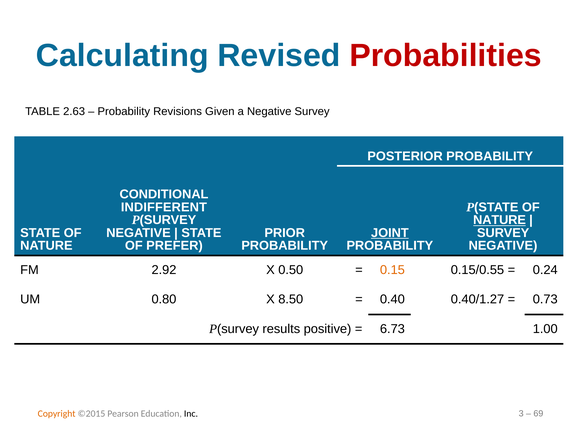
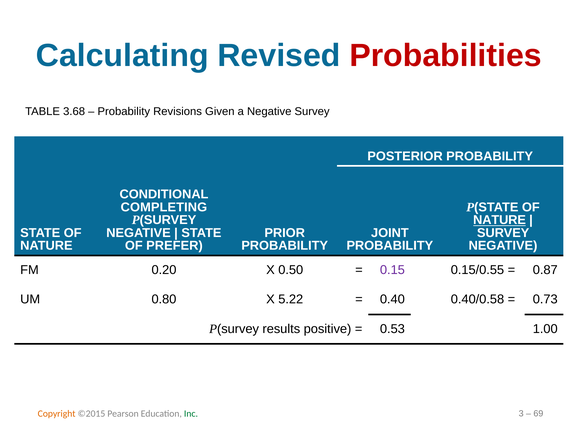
2.63: 2.63 -> 3.68 (74, 111)
INDIFFERENT: INDIFFERENT -> COMPLETING (164, 207)
JOINT underline: present -> none (390, 233)
2.92: 2.92 -> 0.20 (164, 270)
0.15 colour: orange -> purple (392, 270)
0.24: 0.24 -> 0.87 (545, 270)
8.50: 8.50 -> 5.22 (291, 300)
0.40/1.27: 0.40/1.27 -> 0.40/0.58 (477, 300)
6.73: 6.73 -> 0.53 (392, 329)
Inc colour: black -> green (191, 414)
